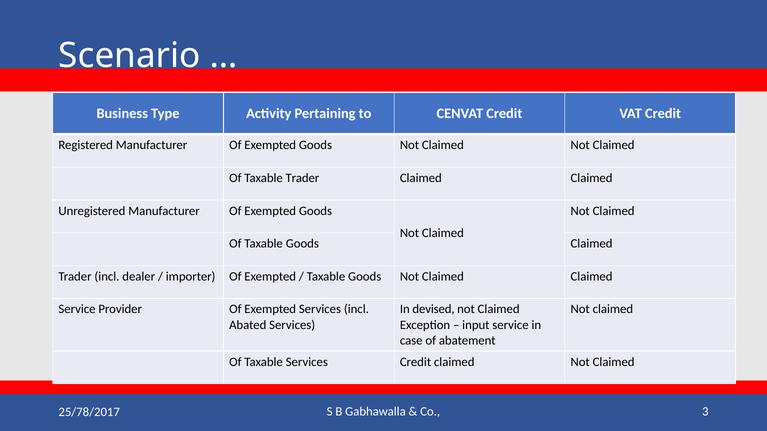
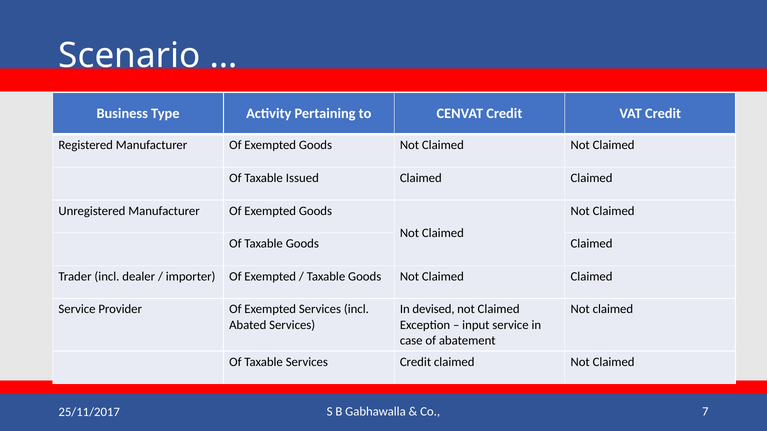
Taxable Trader: Trader -> Issued (302, 178)
3: 3 -> 7 (705, 412)
25/78/2017: 25/78/2017 -> 25/11/2017 (89, 412)
